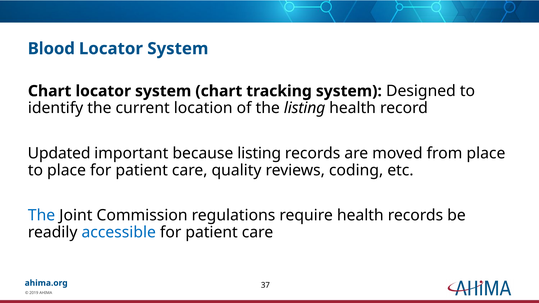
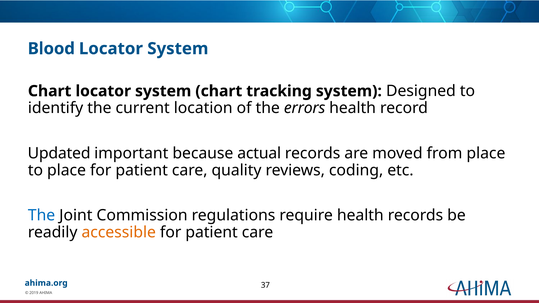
the listing: listing -> errors (305, 108)
because listing: listing -> actual (259, 153)
accessible colour: blue -> orange (119, 232)
